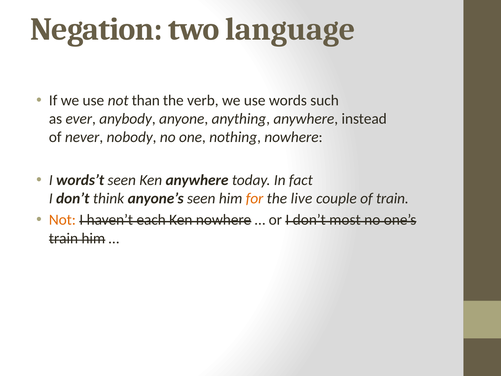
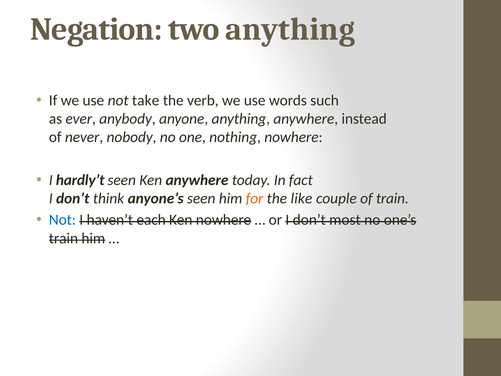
two language: language -> anything (290, 29)
than: than -> take (146, 100)
words’t: words’t -> hardly’t (80, 180)
live: live -> like (302, 198)
Not colour: orange -> blue (62, 220)
